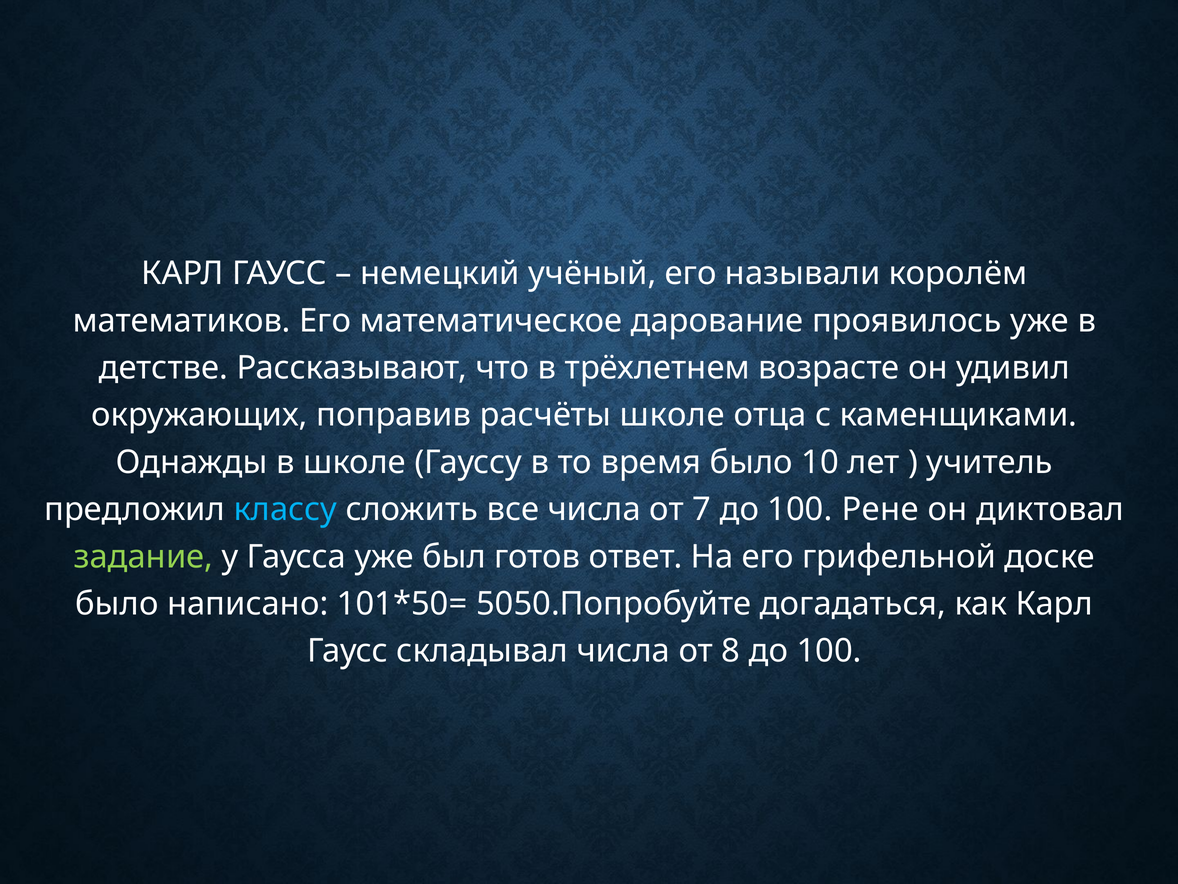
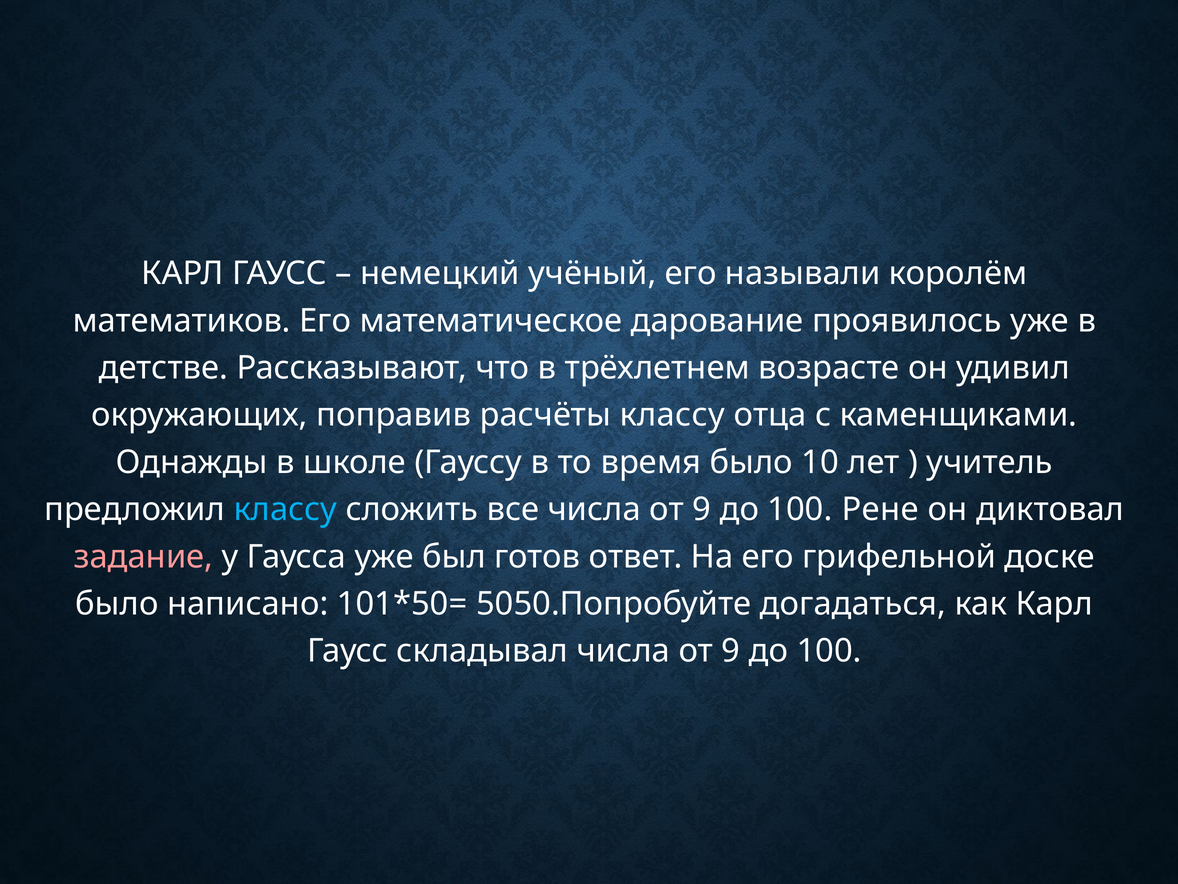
расчёты школе: школе -> классу (672, 415)
все числа от 7: 7 -> 9 (702, 509)
задание colour: light green -> pink (143, 556)
складывал числа от 8: 8 -> 9 (731, 651)
